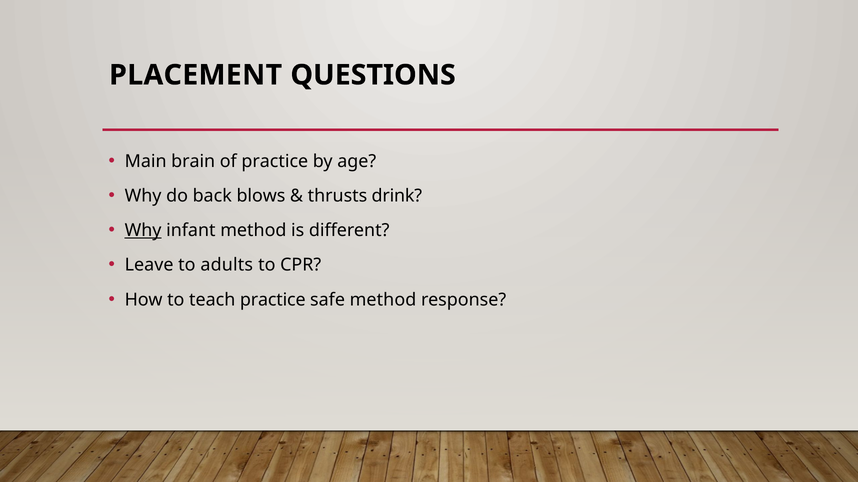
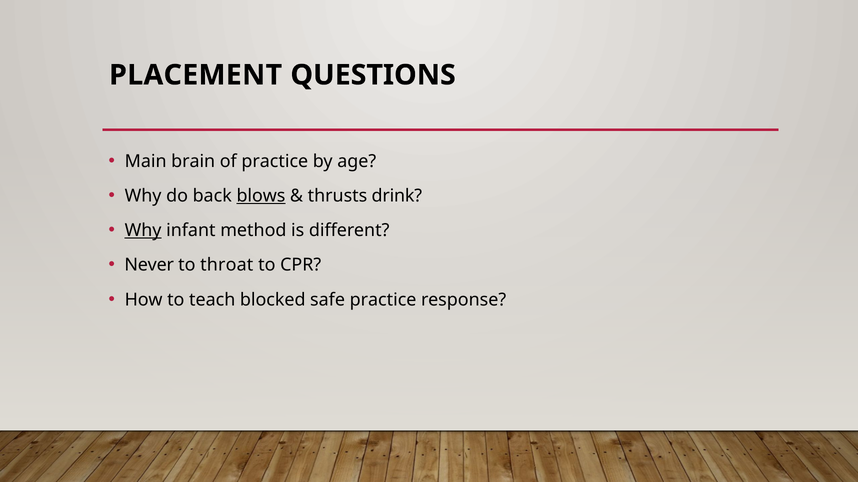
blows underline: none -> present (261, 196)
Leave: Leave -> Never (149, 265)
adults: adults -> throat (227, 265)
teach practice: practice -> blocked (273, 300)
safe method: method -> practice (383, 300)
